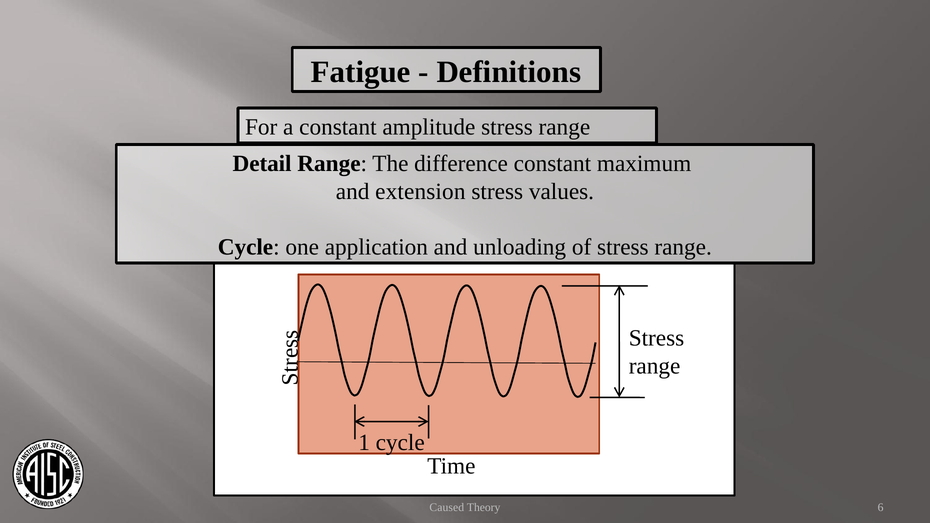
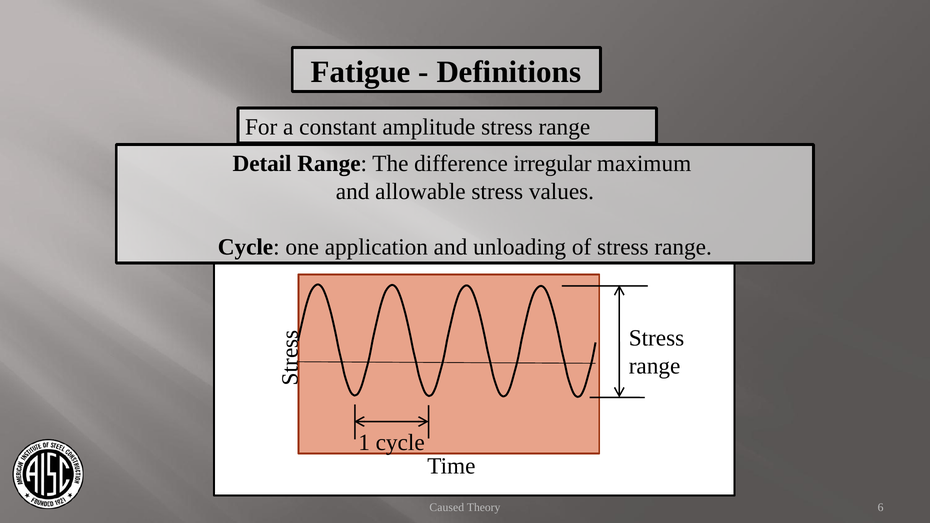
difference constant: constant -> irregular (553, 164)
extension: extension -> allowable (420, 191)
